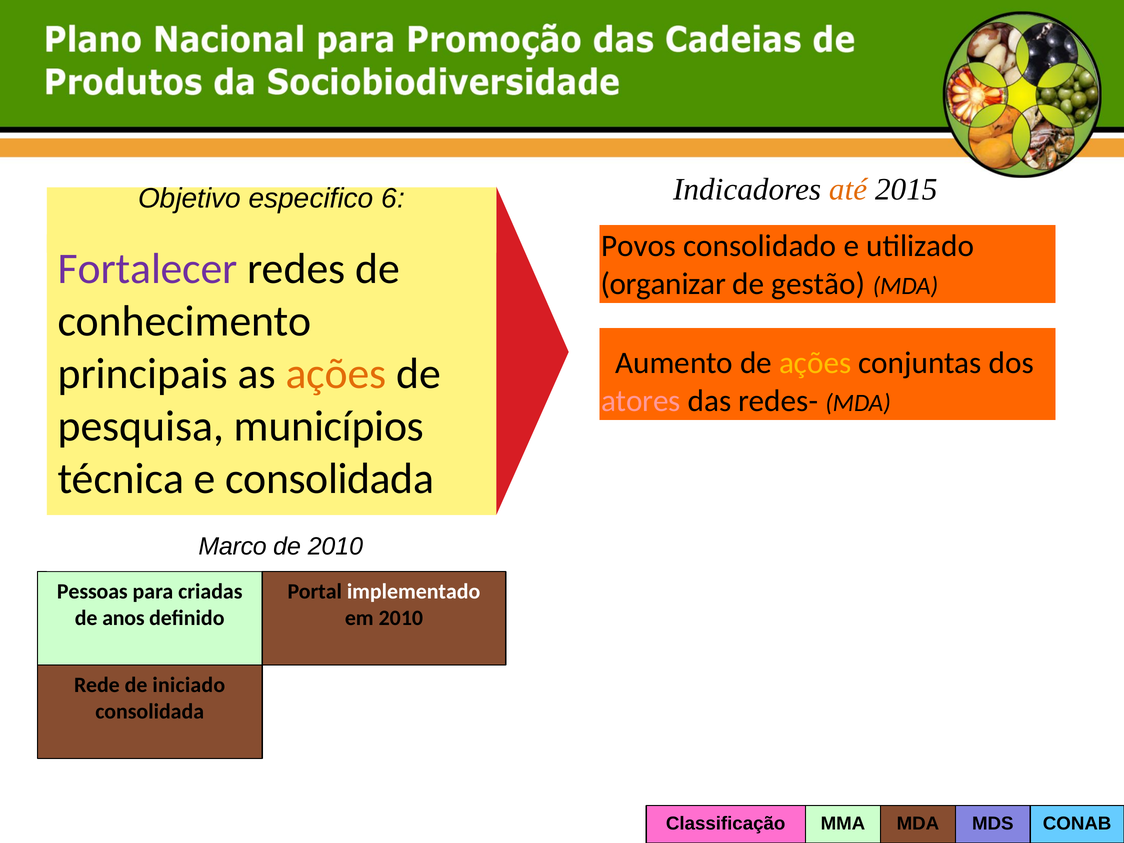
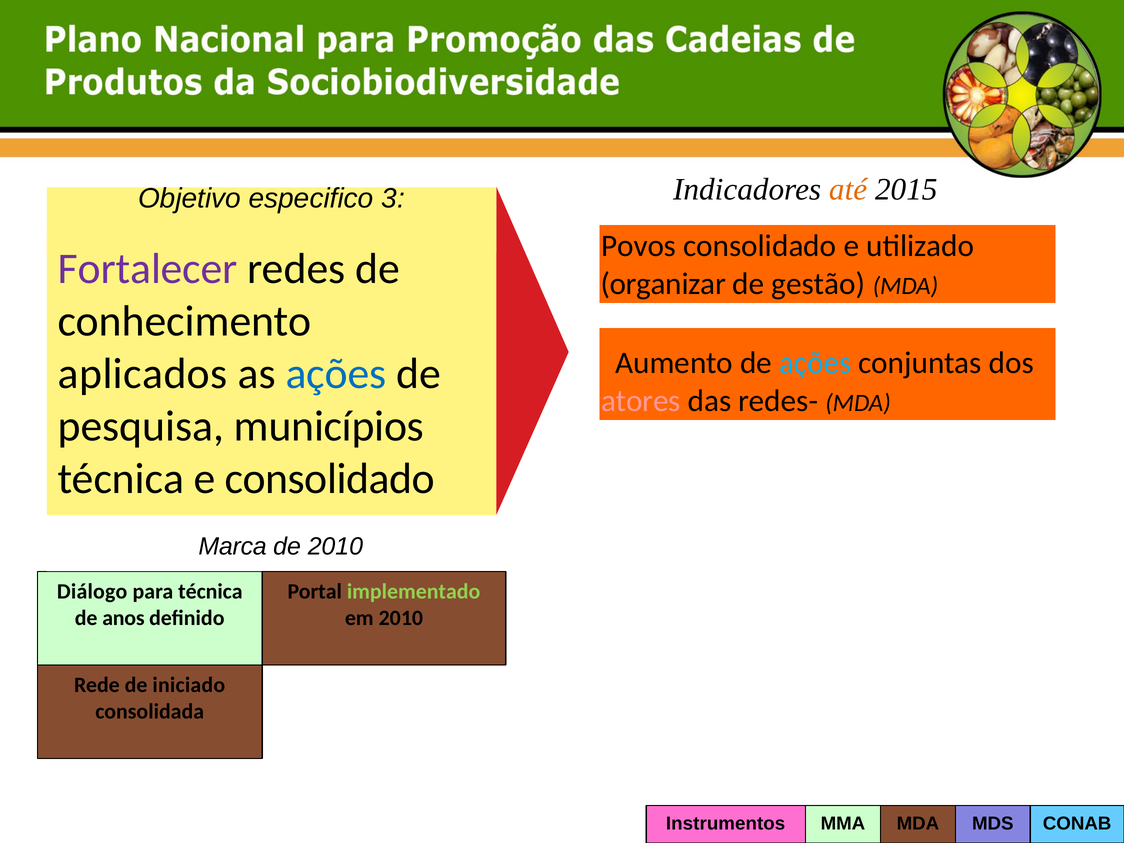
6: 6 -> 3 (393, 198)
ações colour: yellow -> light blue (815, 363)
principais: principais -> aplicados (143, 374)
ações colour: orange -> blue (336, 374)
e consolidada: consolidada -> consolidado (330, 479)
Marco: Marco -> Marca (233, 547)
Pessoas: Pessoas -> Diálogo (92, 592)
para criadas: criadas -> técnica (210, 592)
implementado colour: white -> light green (414, 592)
Classificação: Classificação -> Instrumentos (726, 824)
